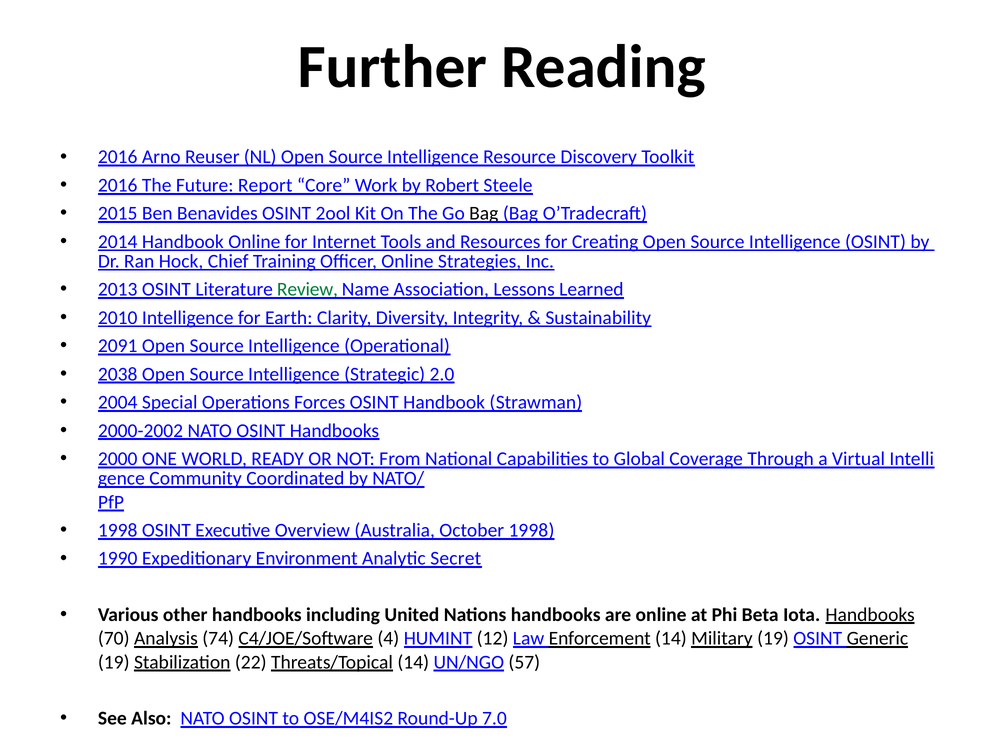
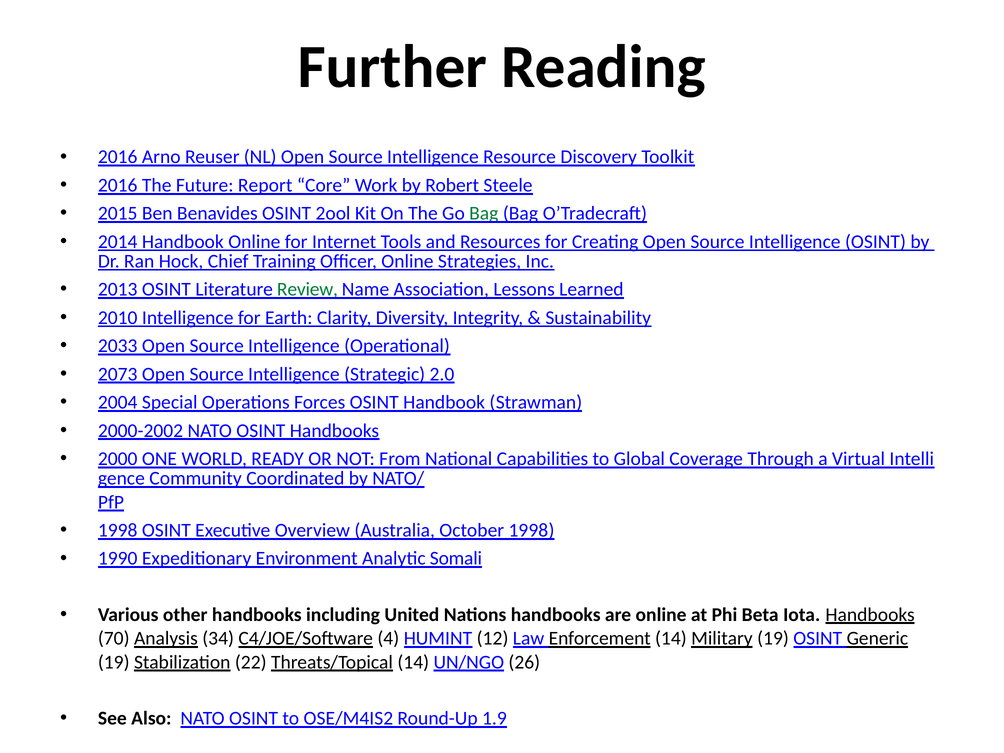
Bag colour: black -> green (484, 213)
2091: 2091 -> 2033 (118, 346)
2038: 2038 -> 2073 (118, 374)
Secret: Secret -> Somali (456, 559)
74: 74 -> 34 (218, 638)
57: 57 -> 26 (524, 662)
7.0: 7.0 -> 1.9 (494, 718)
